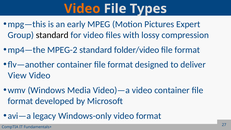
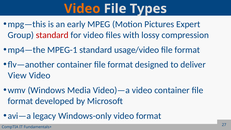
standard colour: black -> red (52, 35)
MPEG-2: MPEG-2 -> MPEG-1 (62, 50)
folder/video: folder/video -> usage/video (137, 50)
